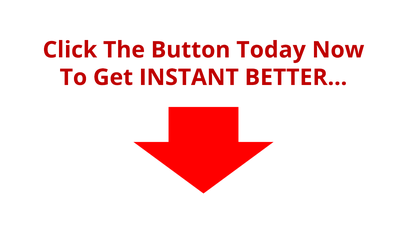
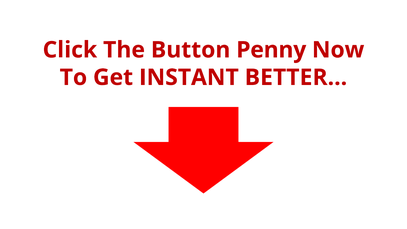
Today: Today -> Penny (271, 50)
